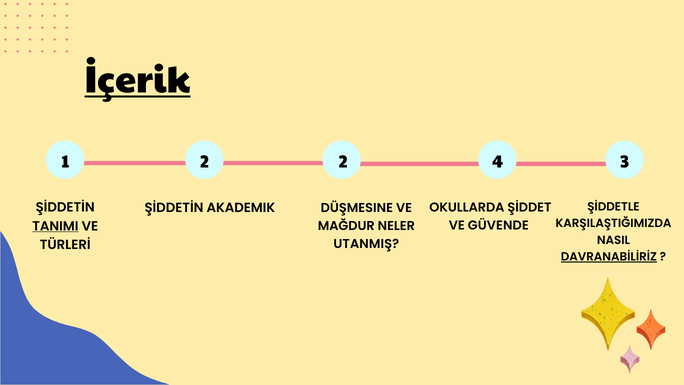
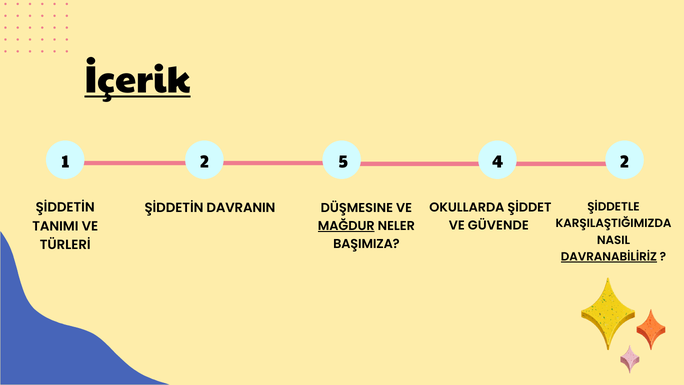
2 2: 2 -> 5 (343, 162)
4 3: 3 -> 2 (625, 162)
AKADEMIK: AKADEMIK -> DAVRANIN (241, 208)
MAĞDUR underline: none -> present (346, 226)
TANIMI underline: present -> none (55, 226)
UTANMIŞ: UTANMIŞ -> BAŞIMIZA (366, 244)
